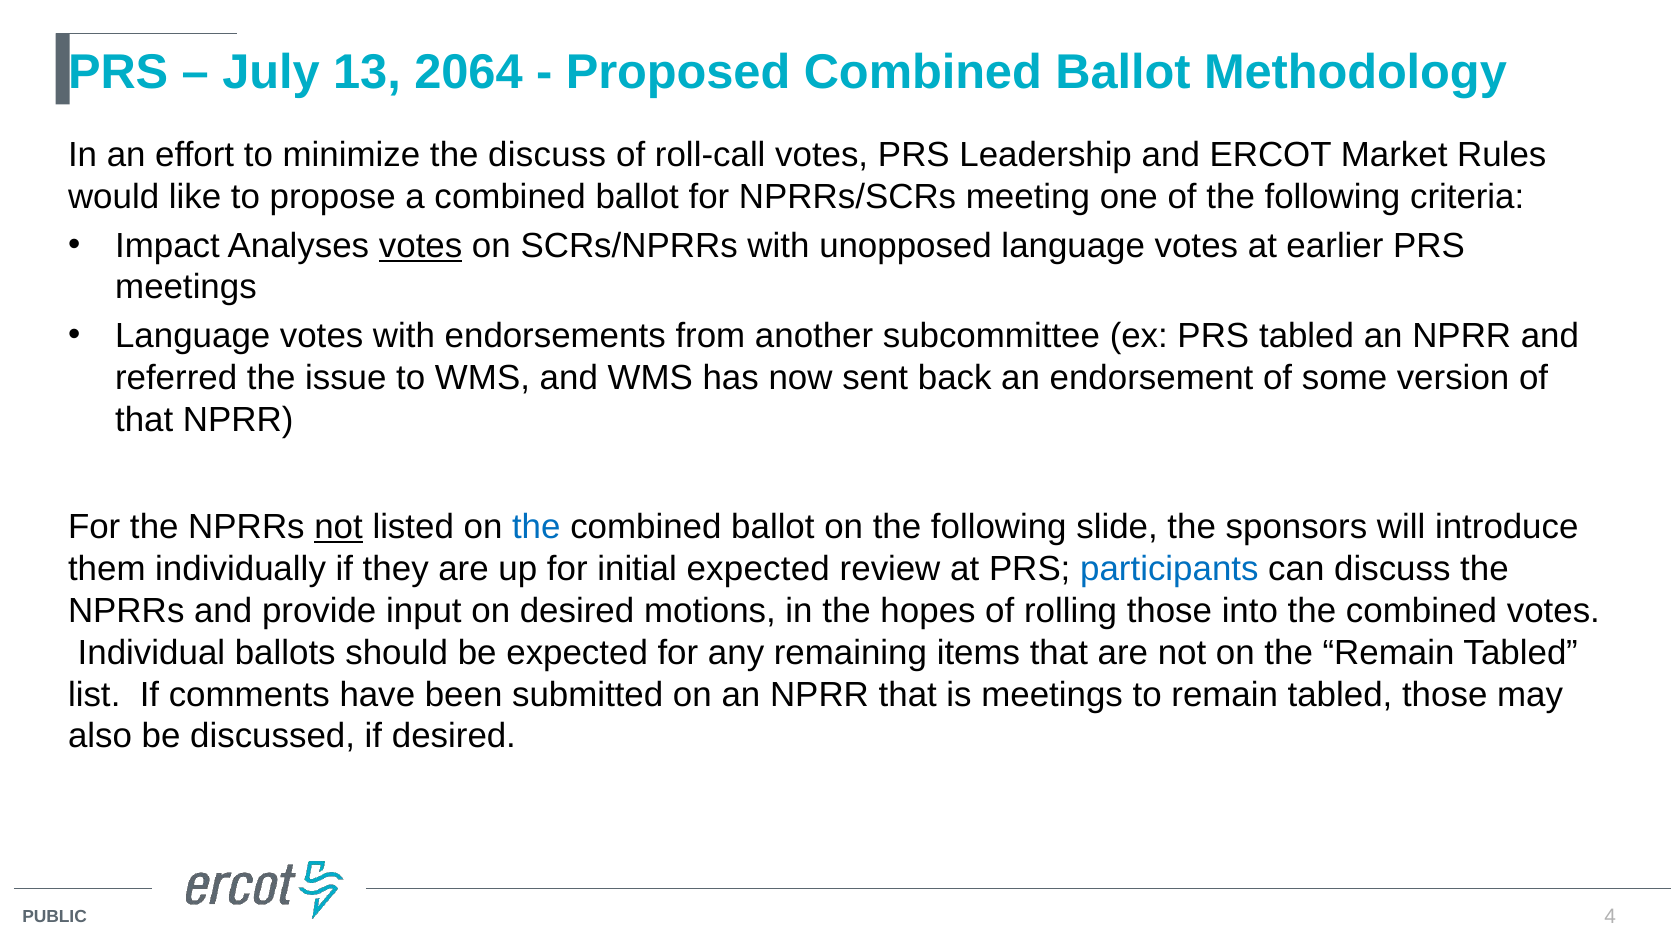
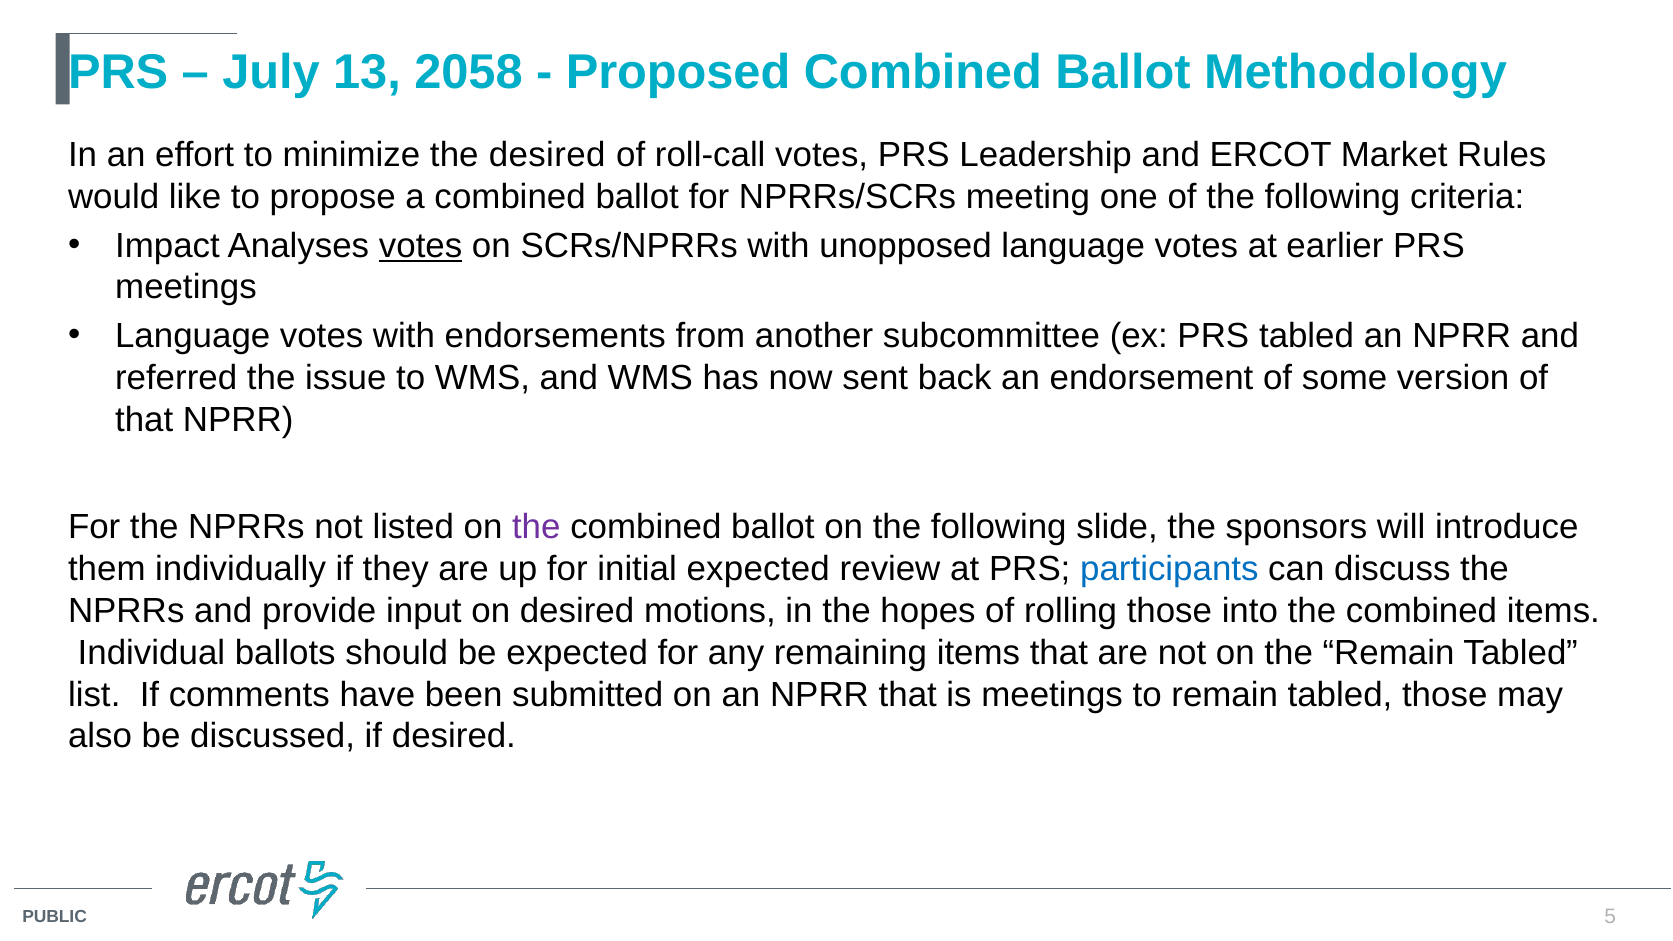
2064: 2064 -> 2058 (468, 72)
the discuss: discuss -> desired (547, 155)
not underline: present -> none (339, 527)
the colour: blue -> purple (536, 527)
combined votes: votes -> items (1553, 611)
4: 4 -> 5 (1610, 917)
